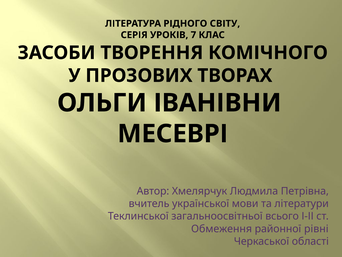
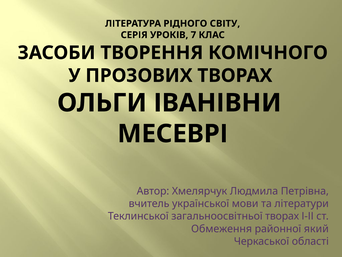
загальноосвітньої всього: всього -> творах (282, 216)
рівні: рівні -> який (316, 228)
